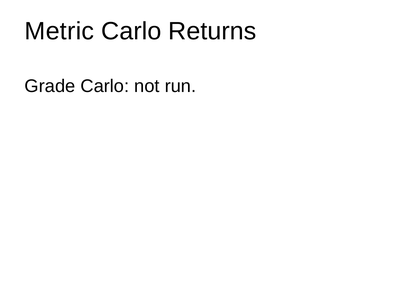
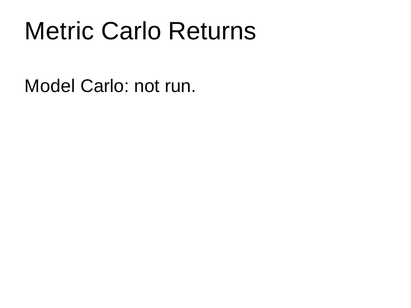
Grade: Grade -> Model (50, 86)
